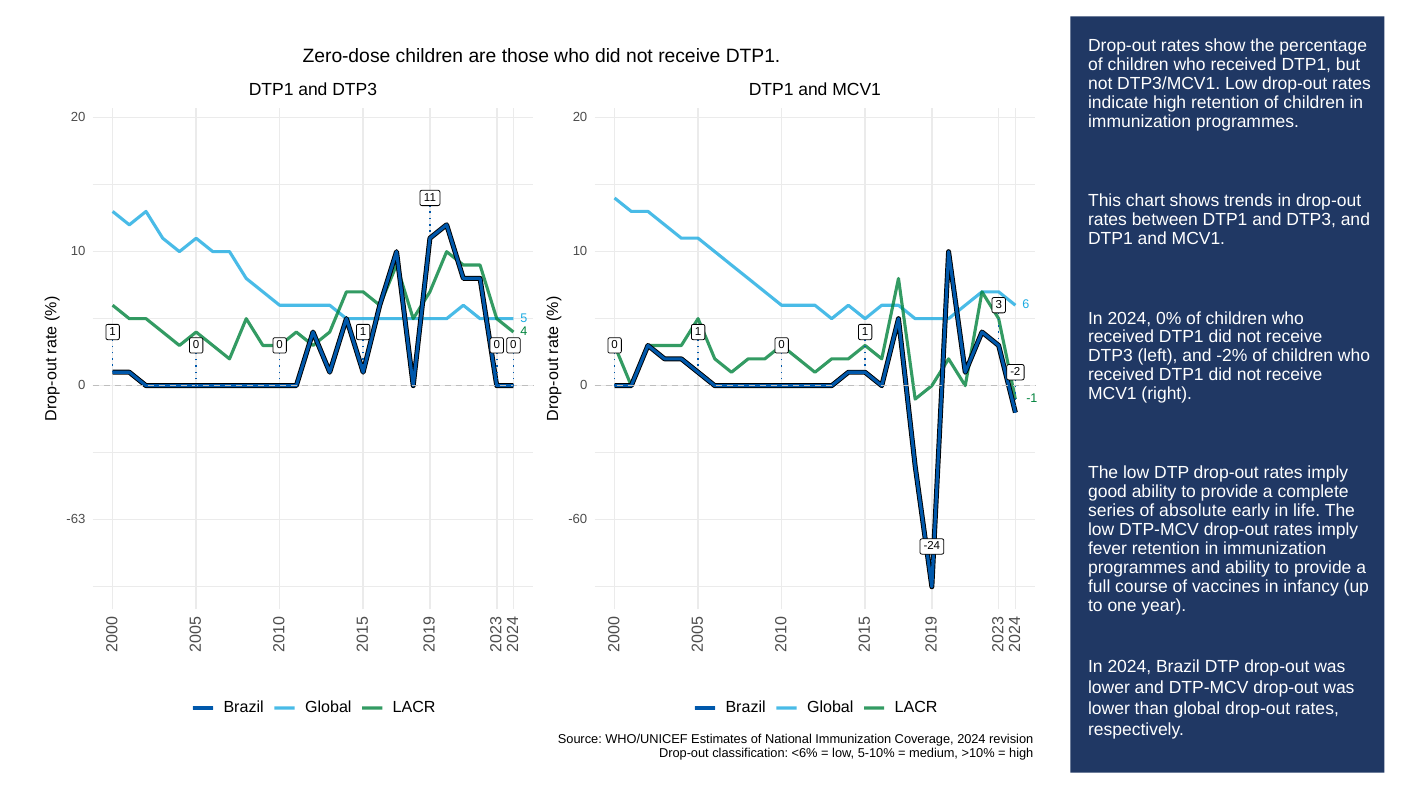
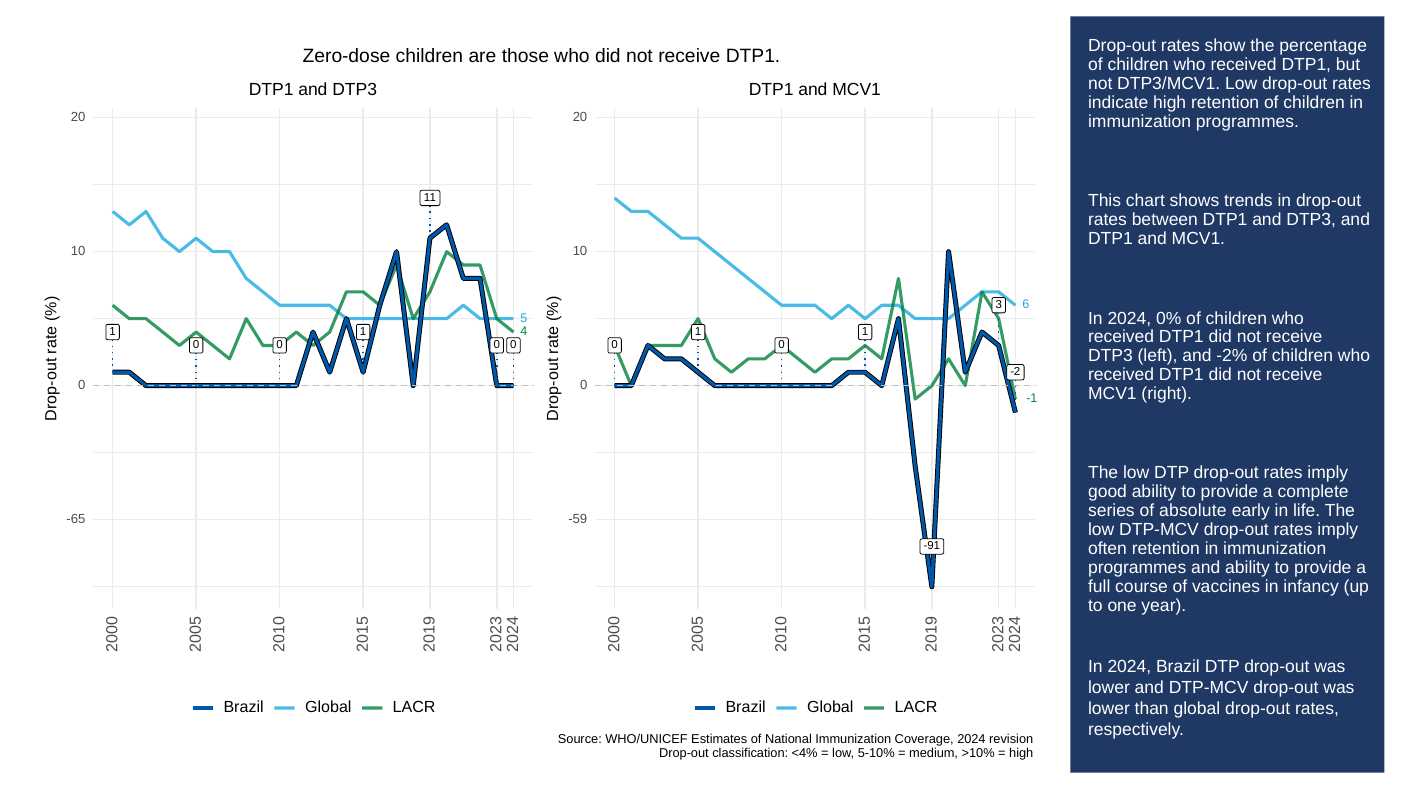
-63: -63 -> -65 (76, 519)
-60: -60 -> -59 (578, 519)
-24: -24 -> -91 (932, 546)
fever: fever -> often (1108, 549)
<6%: <6% -> <4% (805, 753)
